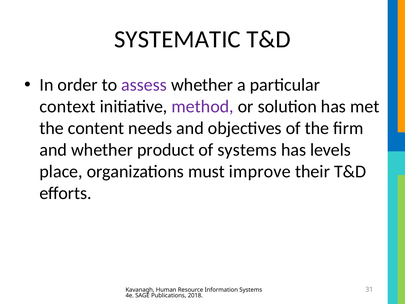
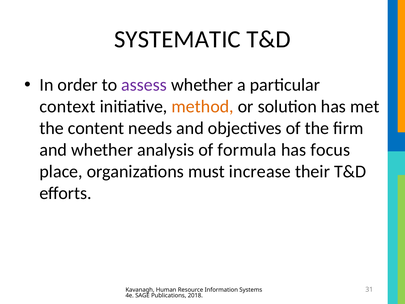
method colour: purple -> orange (203, 107)
product: product -> analysis (166, 150)
of systems: systems -> formula (247, 150)
levels: levels -> focus (330, 150)
improve: improve -> increase (260, 171)
